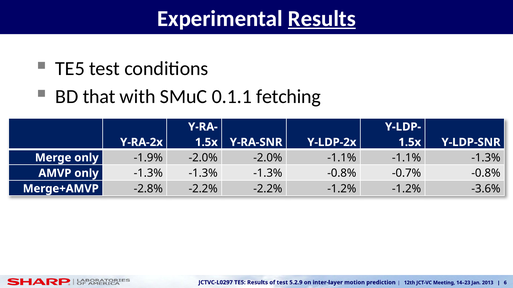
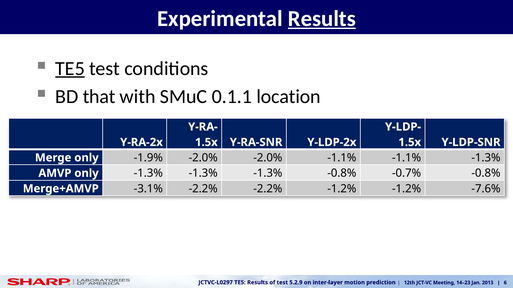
TE5 underline: none -> present (70, 69)
fetching: fetching -> location (289, 97)
-2.8%: -2.8% -> -3.1% (148, 189)
-3.6%: -3.6% -> -7.6% (486, 189)
